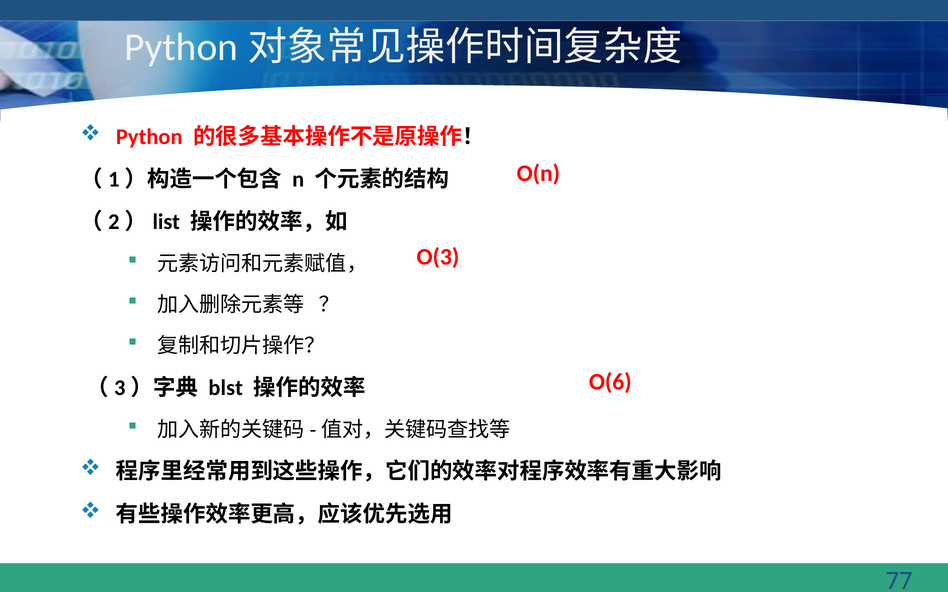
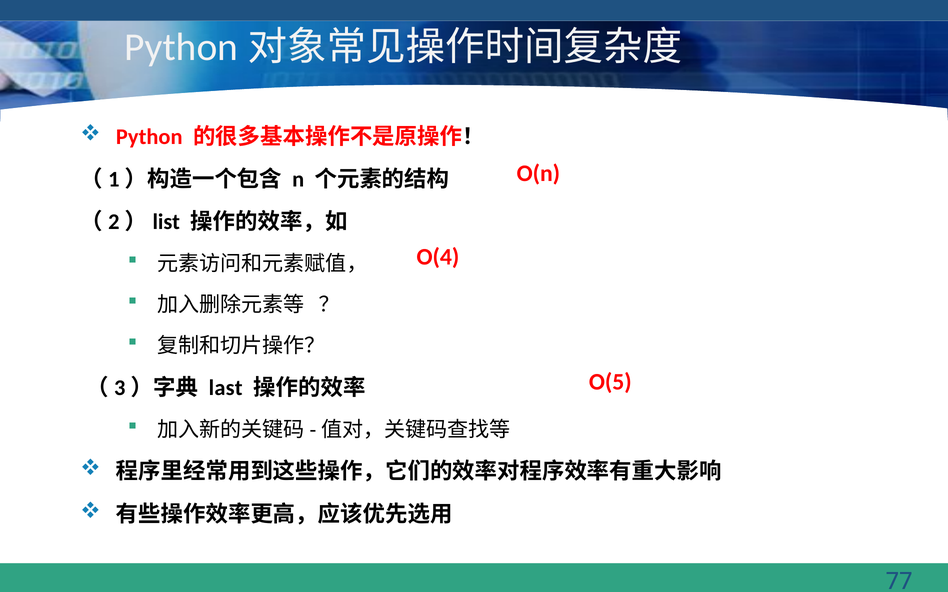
O(3: O(3 -> O(4 (438, 257)
O(6: O(6 -> O(5 (610, 382)
blst: blst -> last (226, 388)
